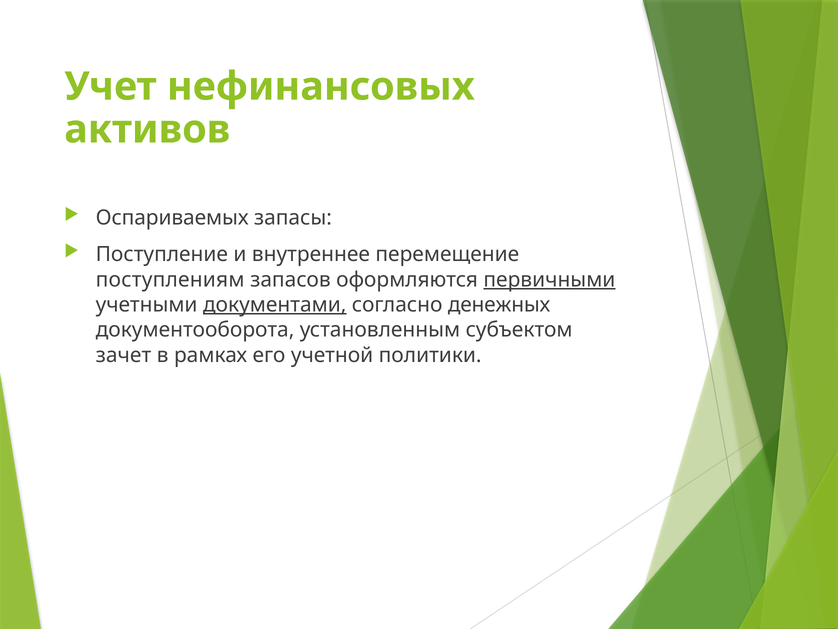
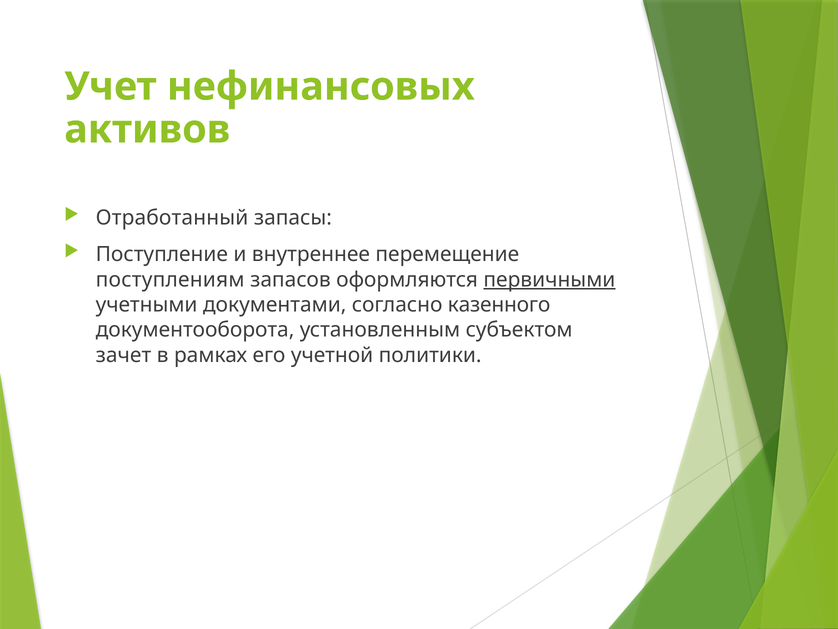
Оспариваемых: Оспариваемых -> Отработанный (172, 217)
документами underline: present -> none (275, 305)
денежных: денежных -> казенного (499, 305)
